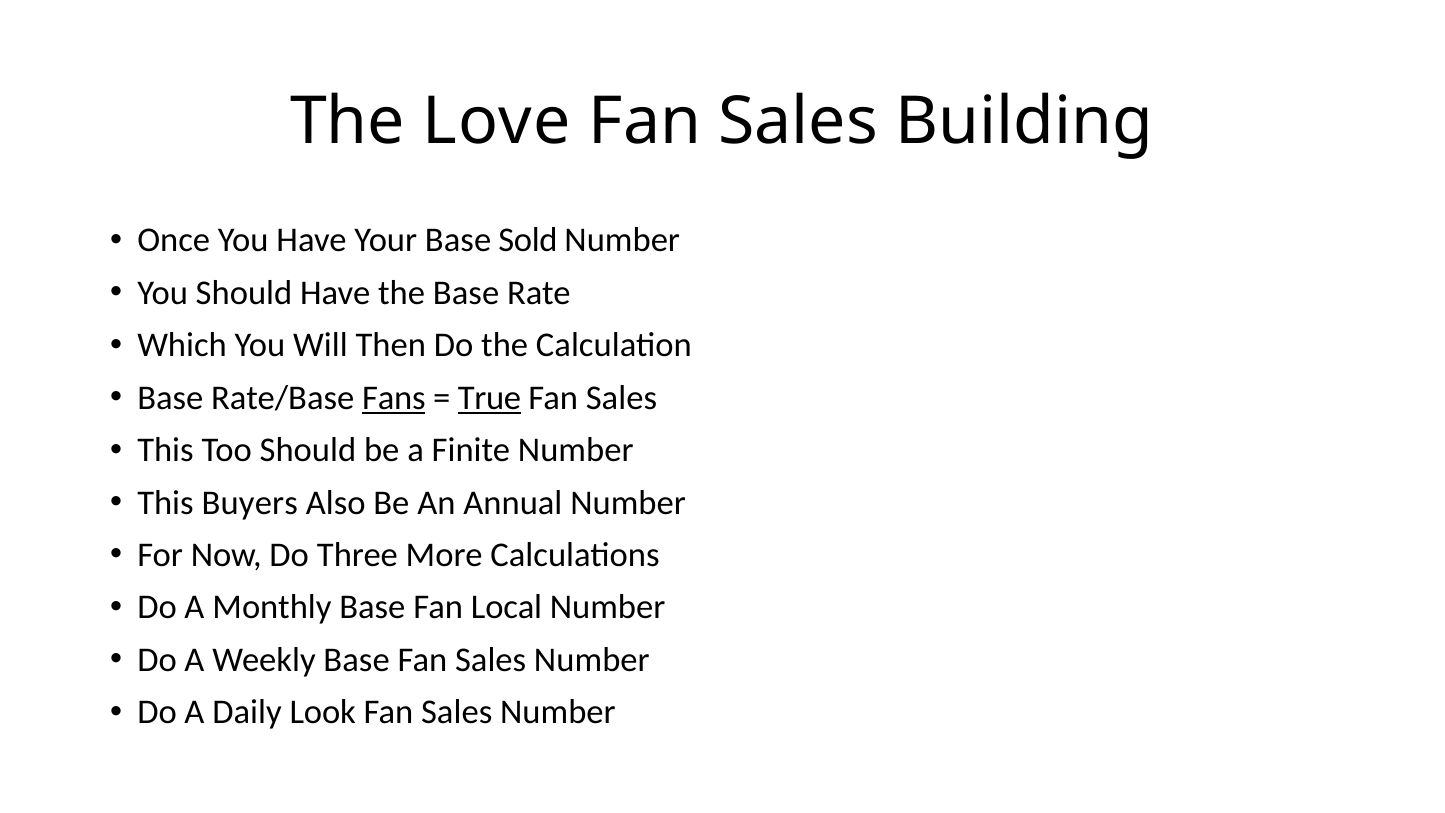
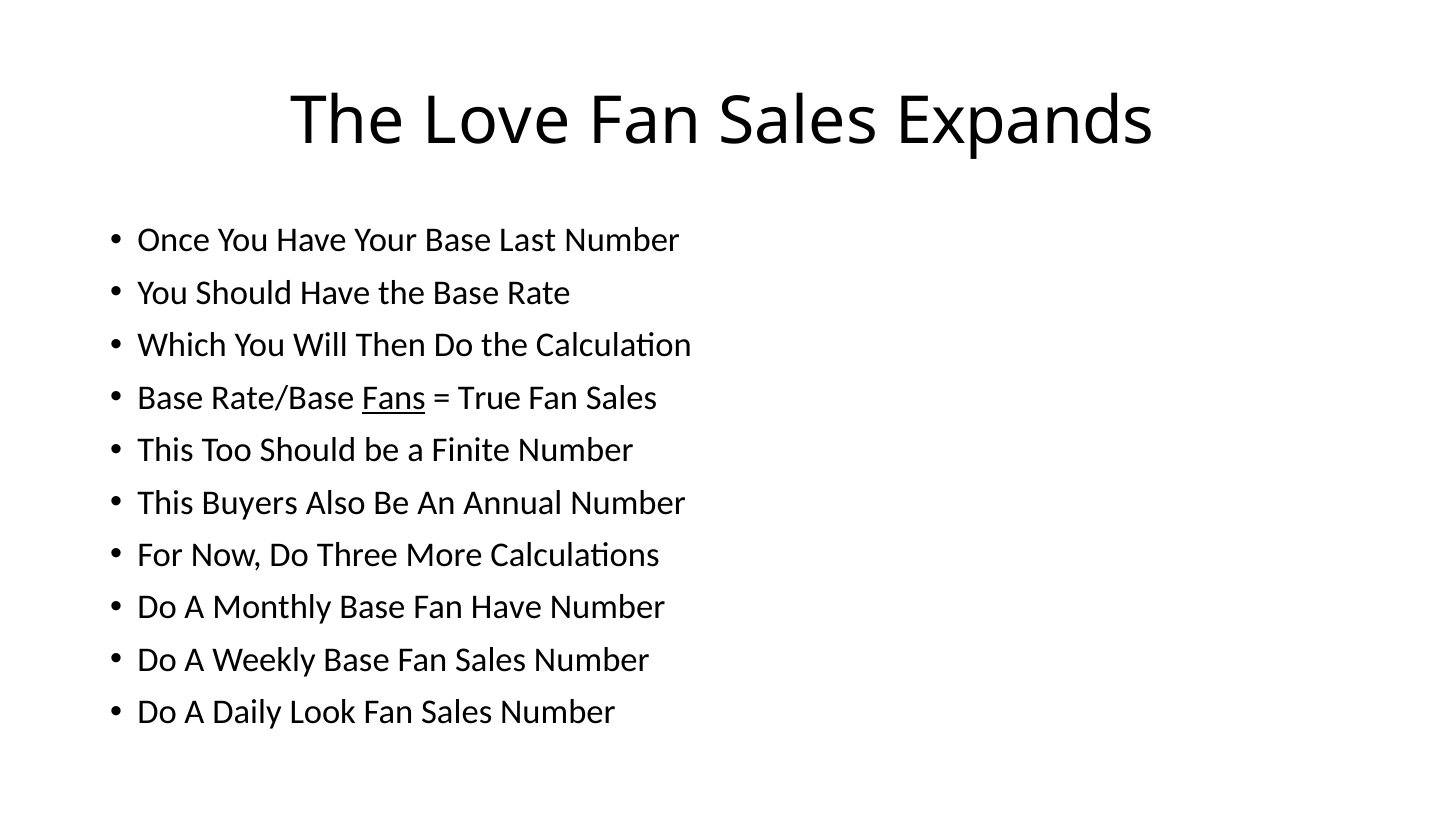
Building: Building -> Expands (1025, 121)
Sold: Sold -> Last (528, 240)
True underline: present -> none (490, 398)
Fan Local: Local -> Have (506, 607)
